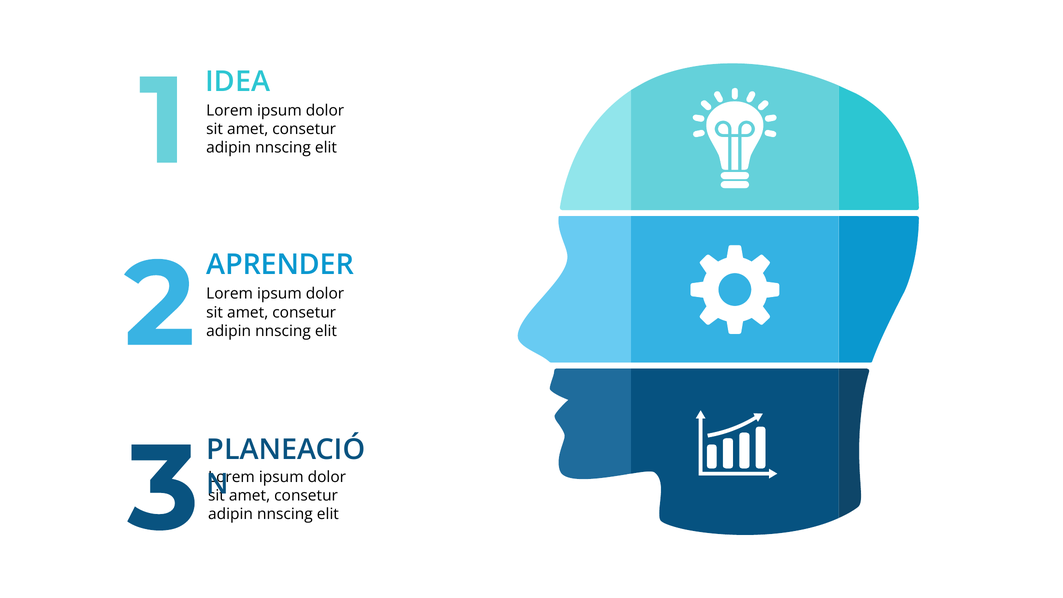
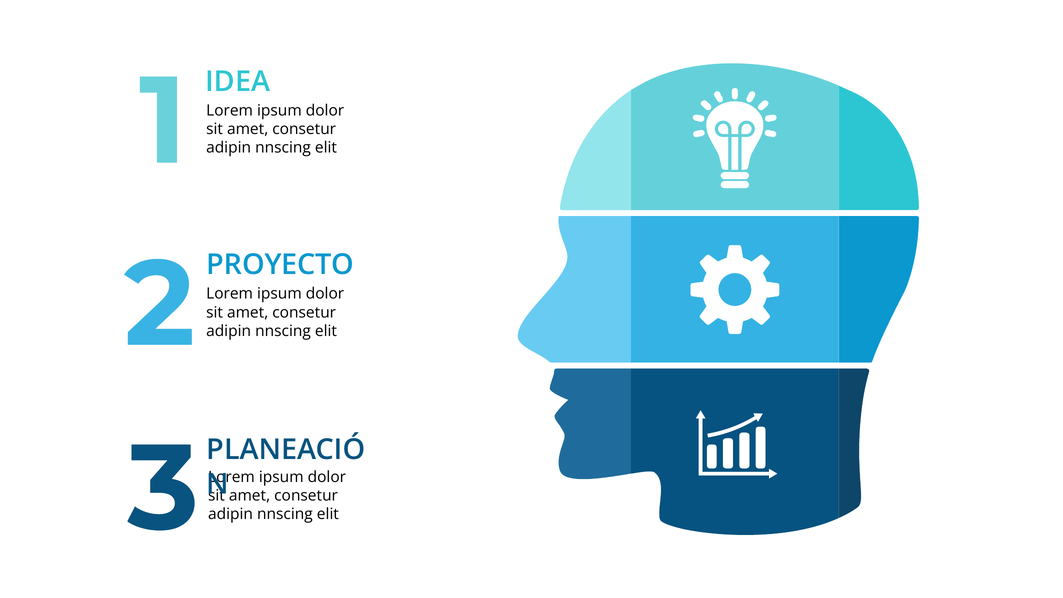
APRENDER: APRENDER -> PROYECTO (280, 265)
